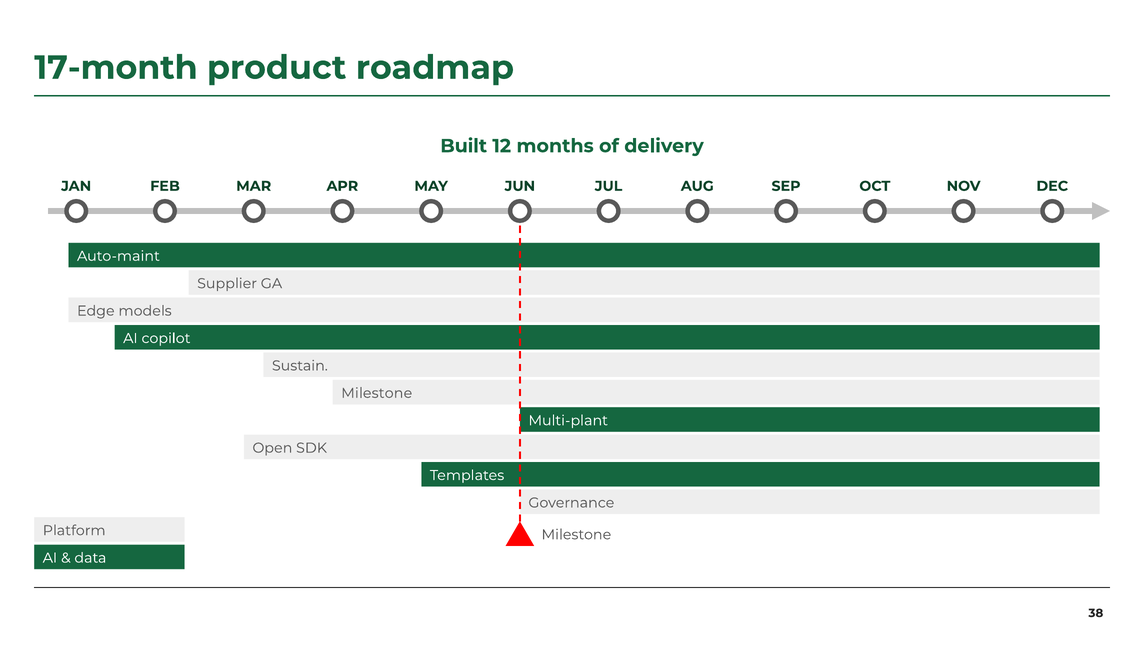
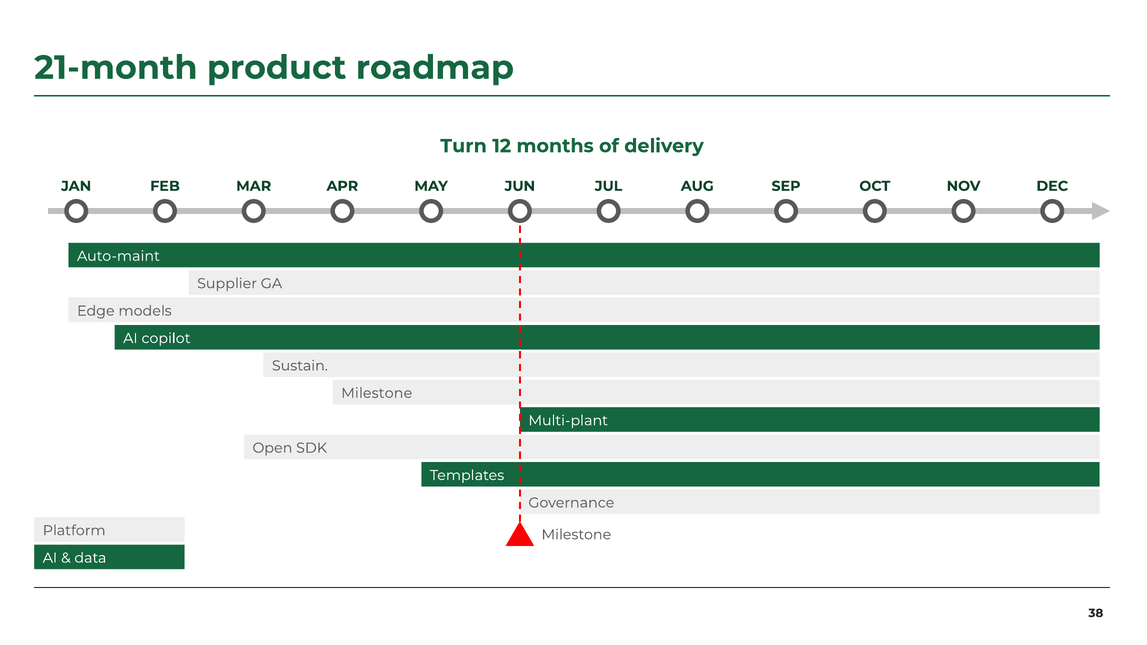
17-month: 17-month -> 21-month (116, 68)
Built: Built -> Turn (464, 146)
